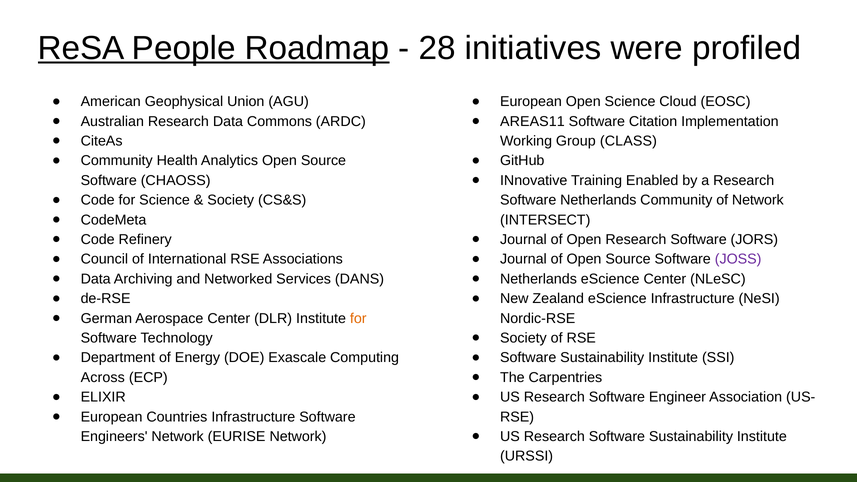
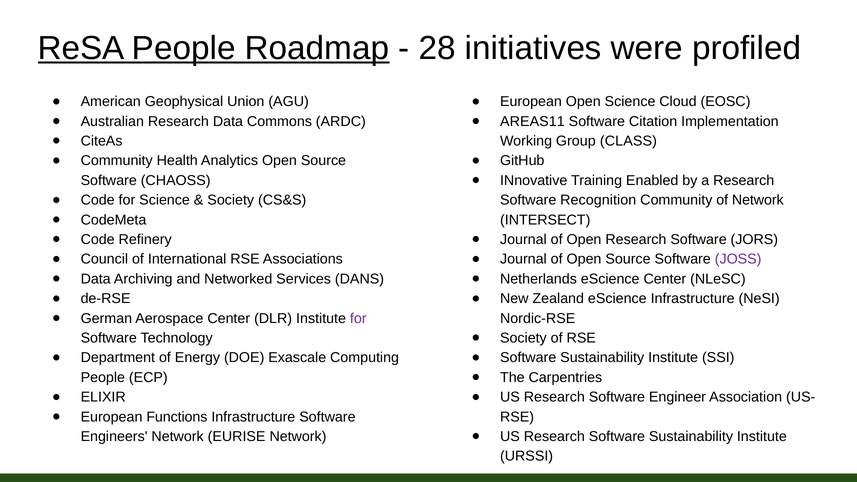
Software Netherlands: Netherlands -> Recognition (598, 200)
for colour: orange -> purple (358, 318)
Across: Across -> People (103, 377)
Countries: Countries -> Functions (177, 417)
